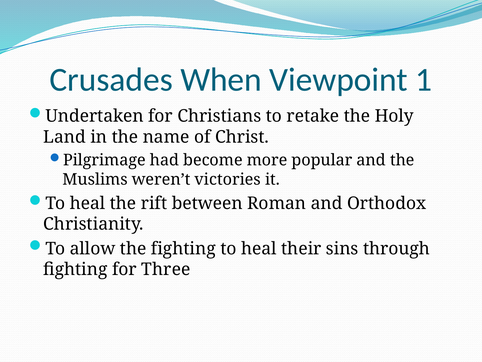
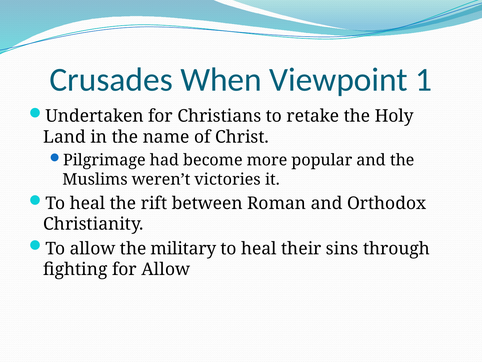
the fighting: fighting -> military (184, 248)
for Three: Three -> Allow (166, 269)
